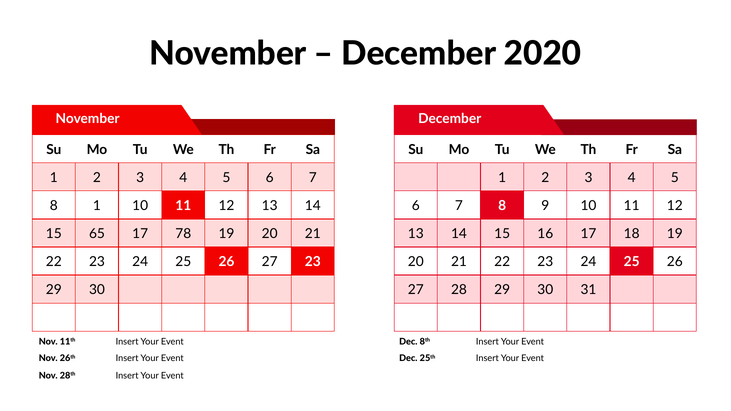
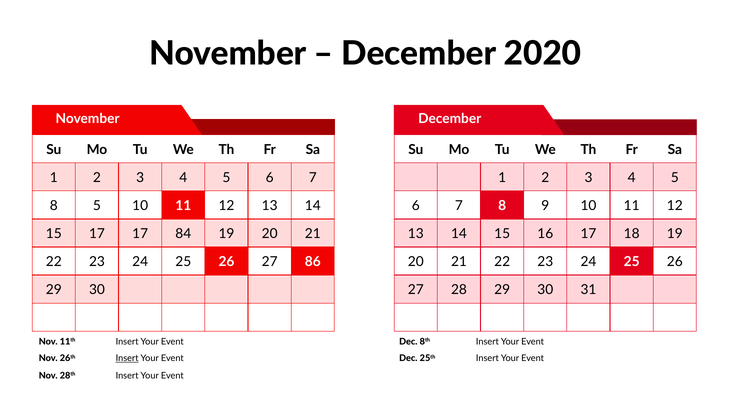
8 1: 1 -> 5 (97, 206)
15 65: 65 -> 17 (97, 234)
78: 78 -> 84 (183, 234)
27 23: 23 -> 86 (313, 262)
Insert underline: none -> present (127, 358)
